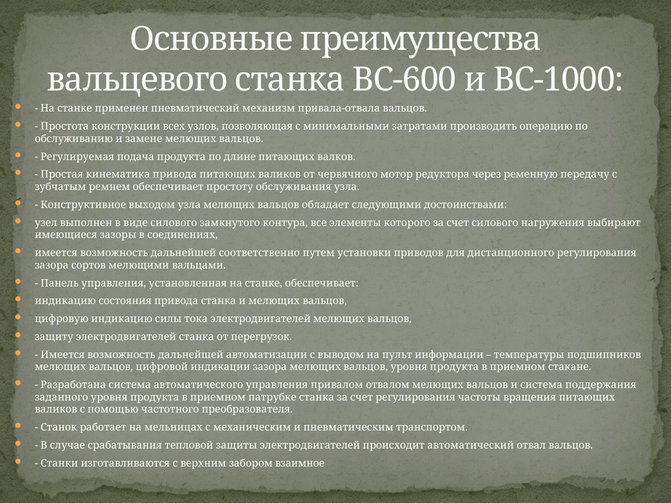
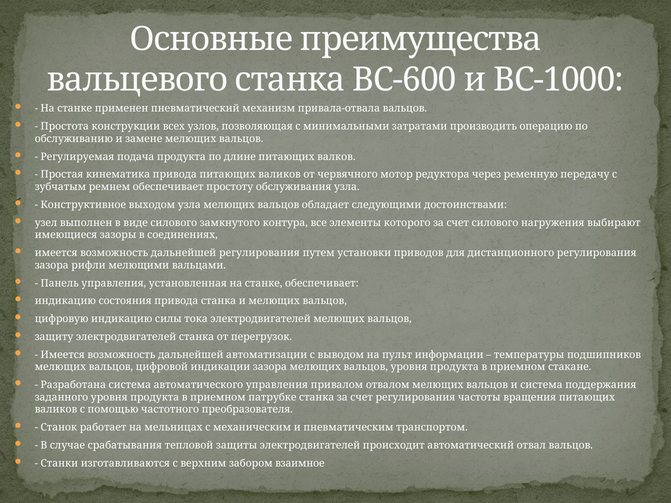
дальнейшей соответственно: соответственно -> регулирования (259, 253)
сортов: сортов -> рифли (88, 265)
